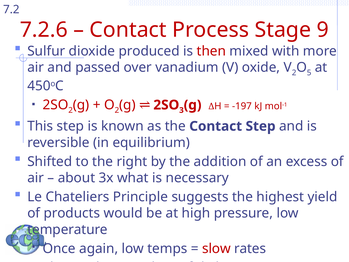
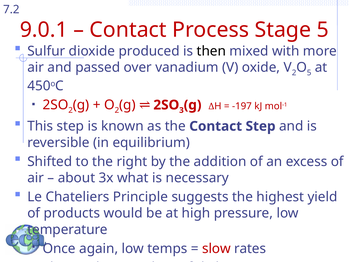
7.2.6: 7.2.6 -> 9.0.1 (44, 30)
Stage 9: 9 -> 5 (323, 30)
then colour: red -> black (211, 51)
